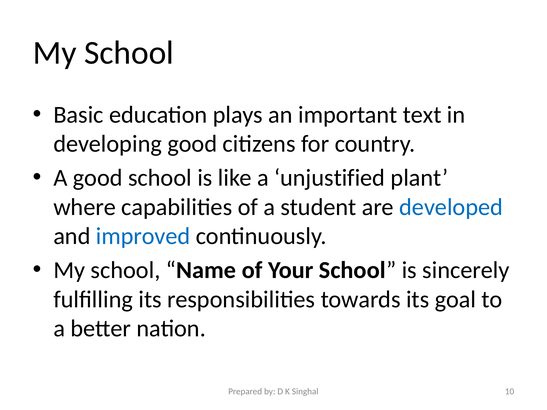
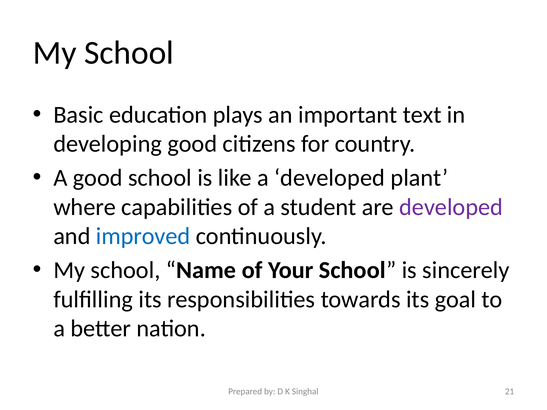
a unjustified: unjustified -> developed (330, 178)
developed colour: blue -> purple (451, 207)
10: 10 -> 21 (510, 392)
